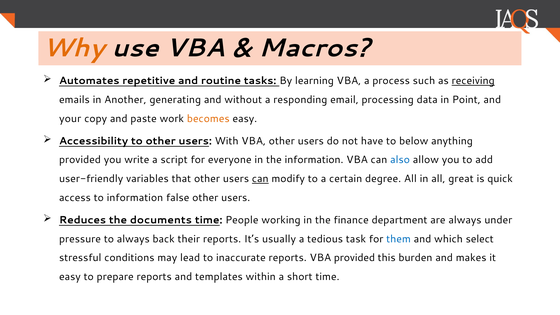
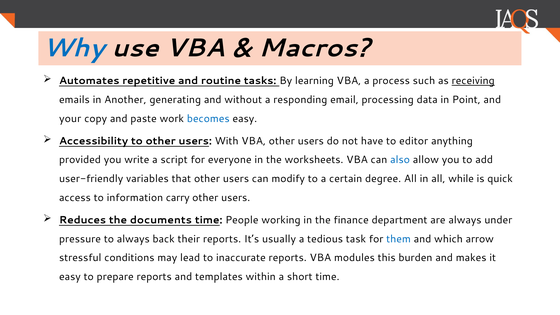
Why colour: orange -> blue (74, 48)
becomes colour: orange -> blue (208, 119)
below: below -> editor (414, 141)
the information: information -> worksheets (314, 160)
can underline: present -> none (260, 179)
great: great -> while (461, 179)
false: false -> carry (178, 198)
select: select -> arrow (480, 239)
VBA provided: provided -> modules (354, 258)
